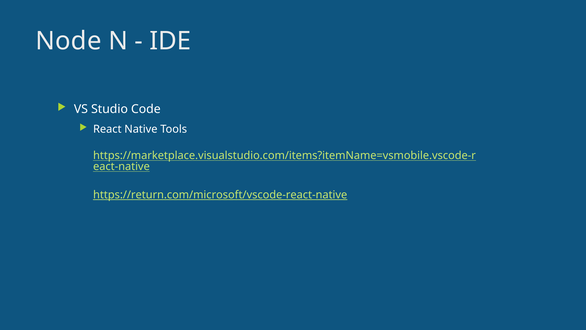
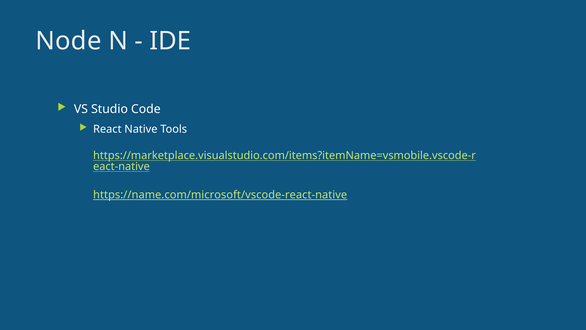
https://return.com/microsoft/vscode-react-native: https://return.com/microsoft/vscode-react-native -> https://name.com/microsoft/vscode-react-native (220, 194)
